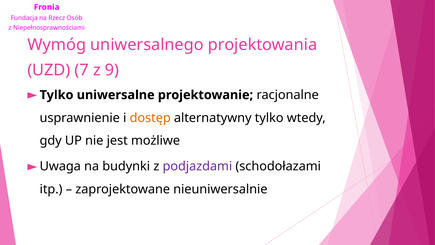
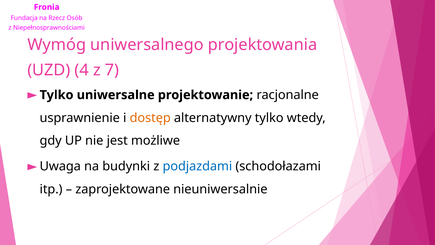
7: 7 -> 4 (82, 70)
9: 9 -> 7 (112, 70)
podjazdami colour: purple -> blue (197, 166)
